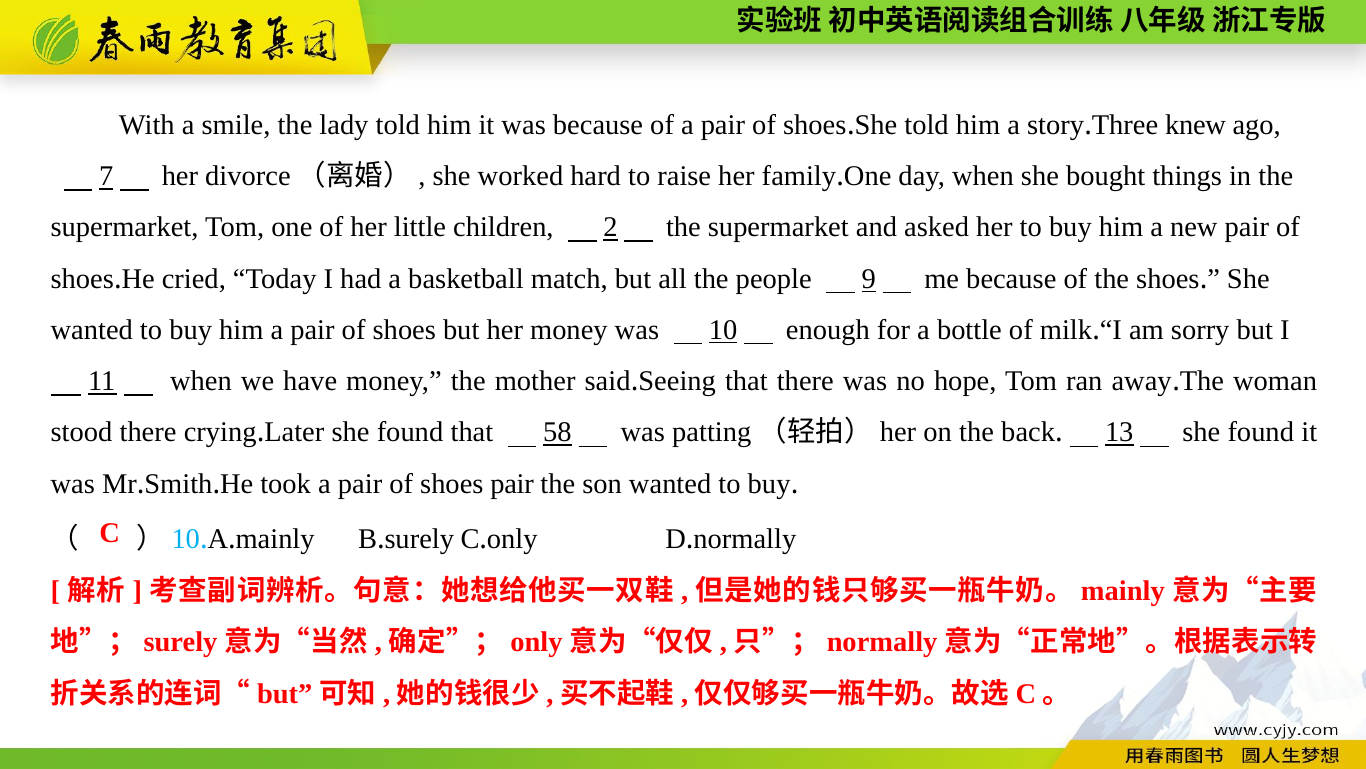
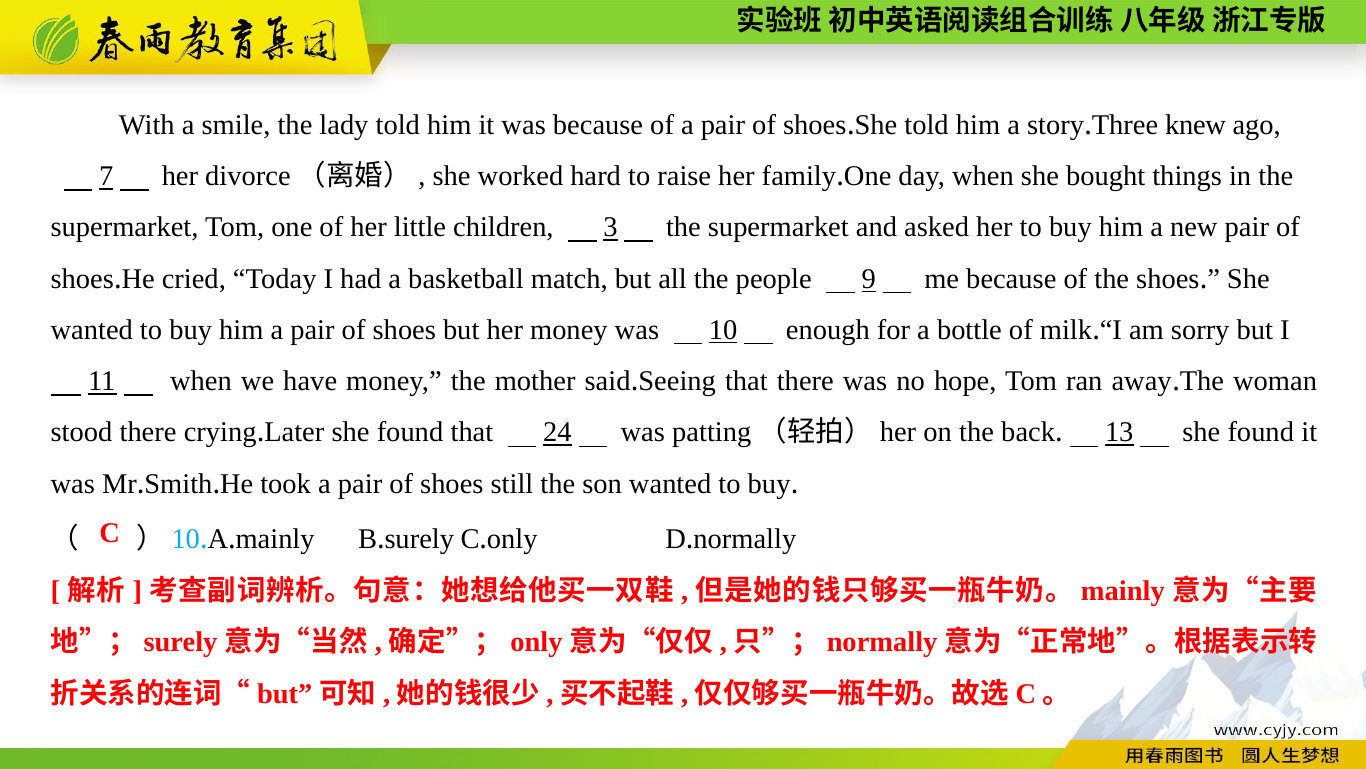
2: 2 -> 3 (611, 227)
58: 58 -> 24 (557, 432)
shoes pair: pair -> still (512, 484)
